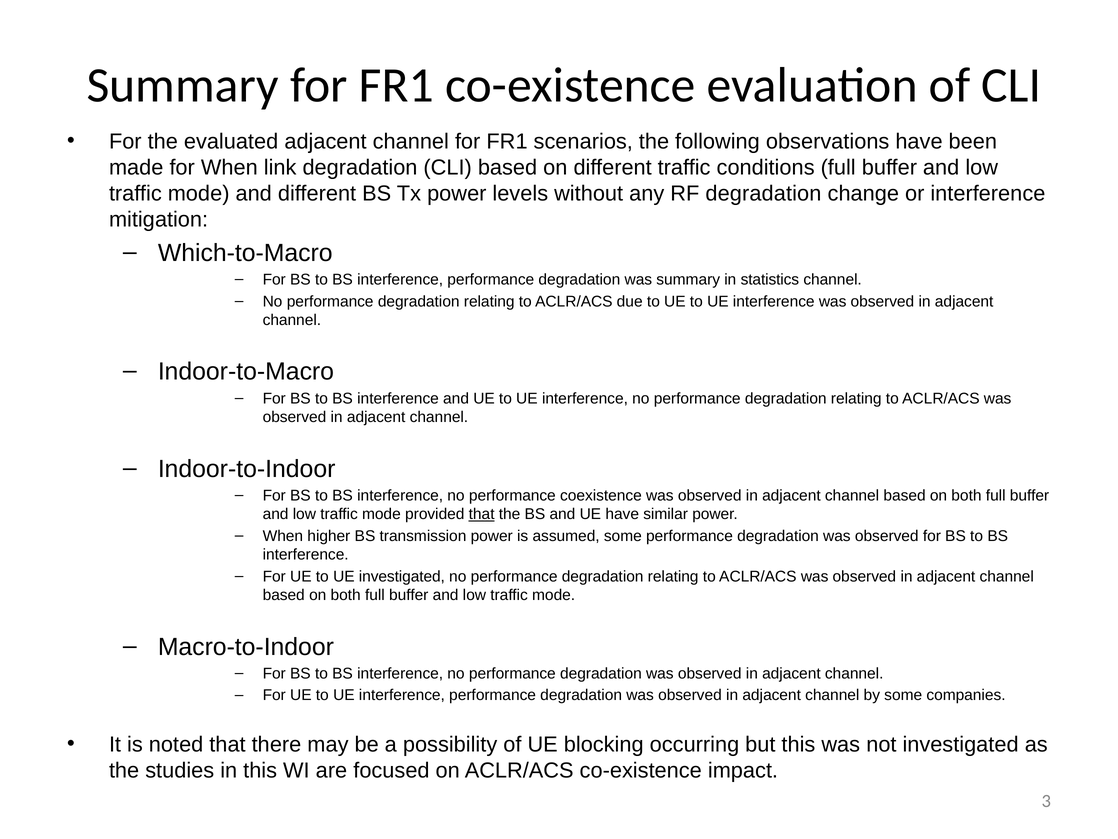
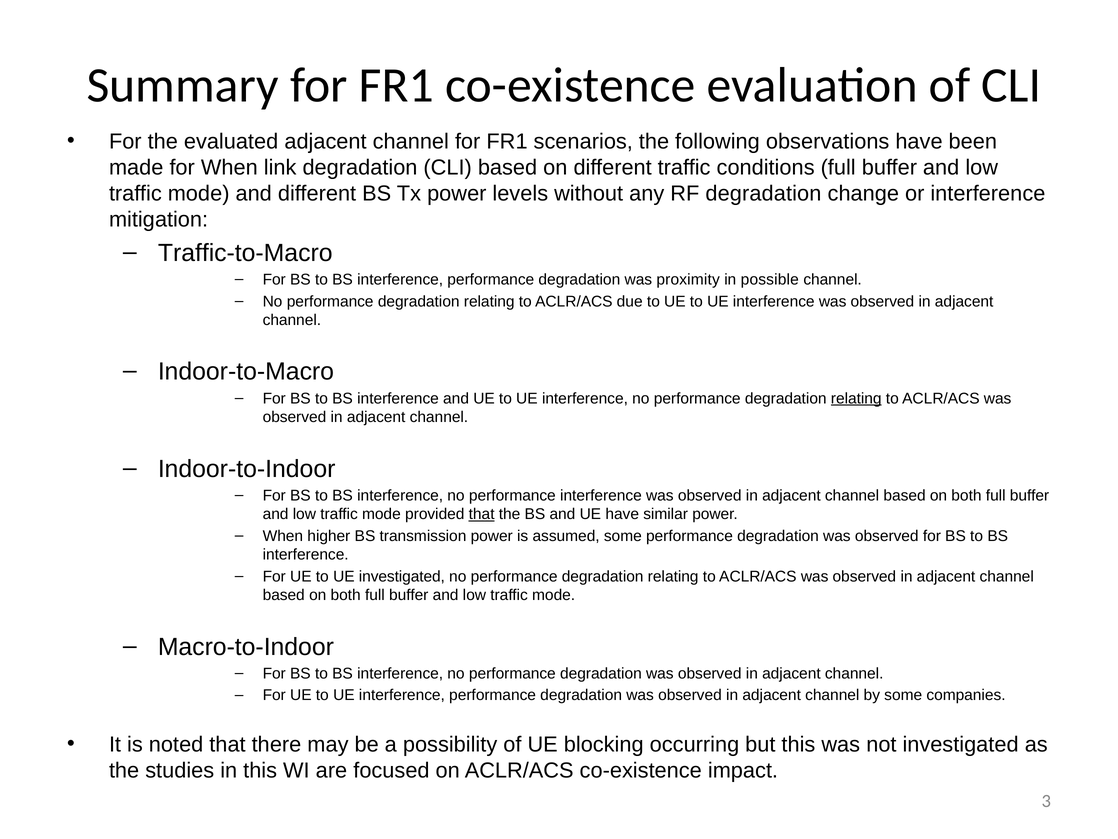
Which-to-Macro: Which-to-Macro -> Traffic-to-Macro (245, 253)
was summary: summary -> proximity (688, 279)
statistics: statistics -> possible (770, 279)
relating underline: none -> present (856, 398)
performance coexistence: coexistence -> interference (601, 495)
